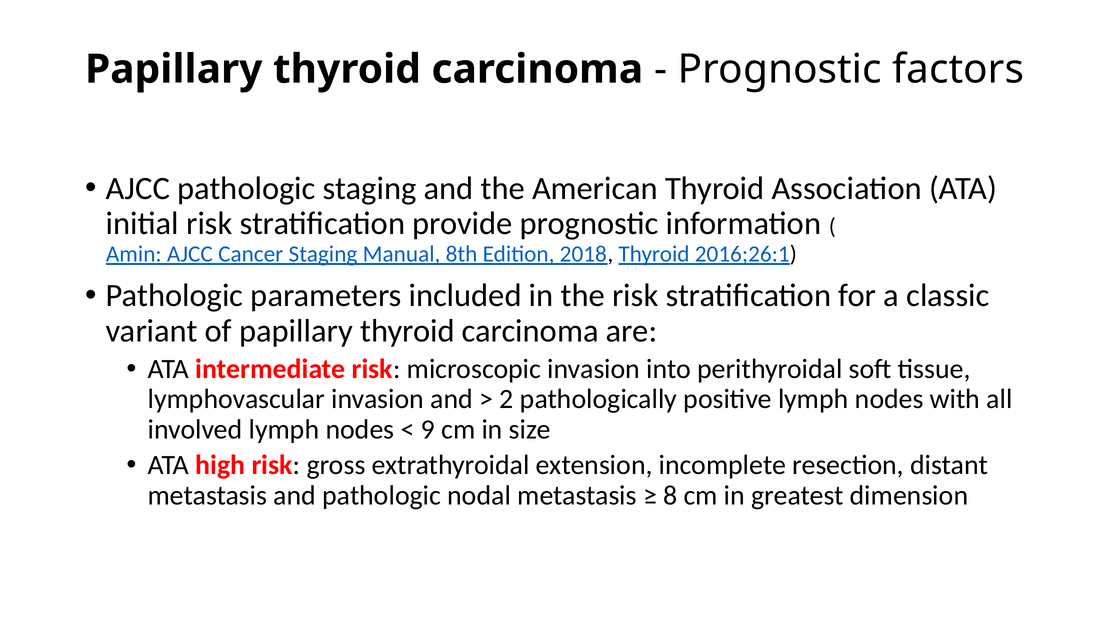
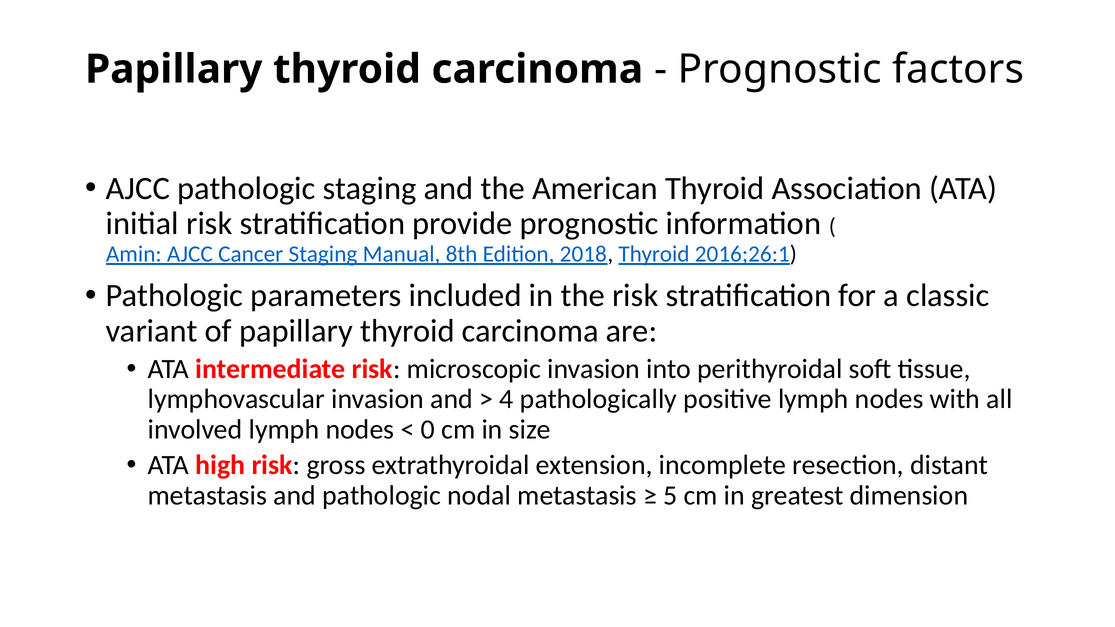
2: 2 -> 4 (506, 399)
9: 9 -> 0 (428, 429)
8: 8 -> 5 (670, 495)
